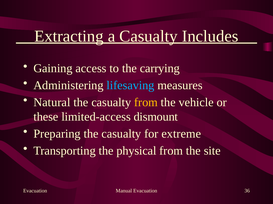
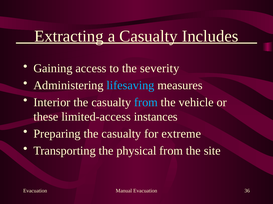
carrying: carrying -> severity (160, 69)
Natural: Natural -> Interior (52, 103)
from colour: yellow -> light blue (146, 103)
dismount: dismount -> instances (156, 117)
